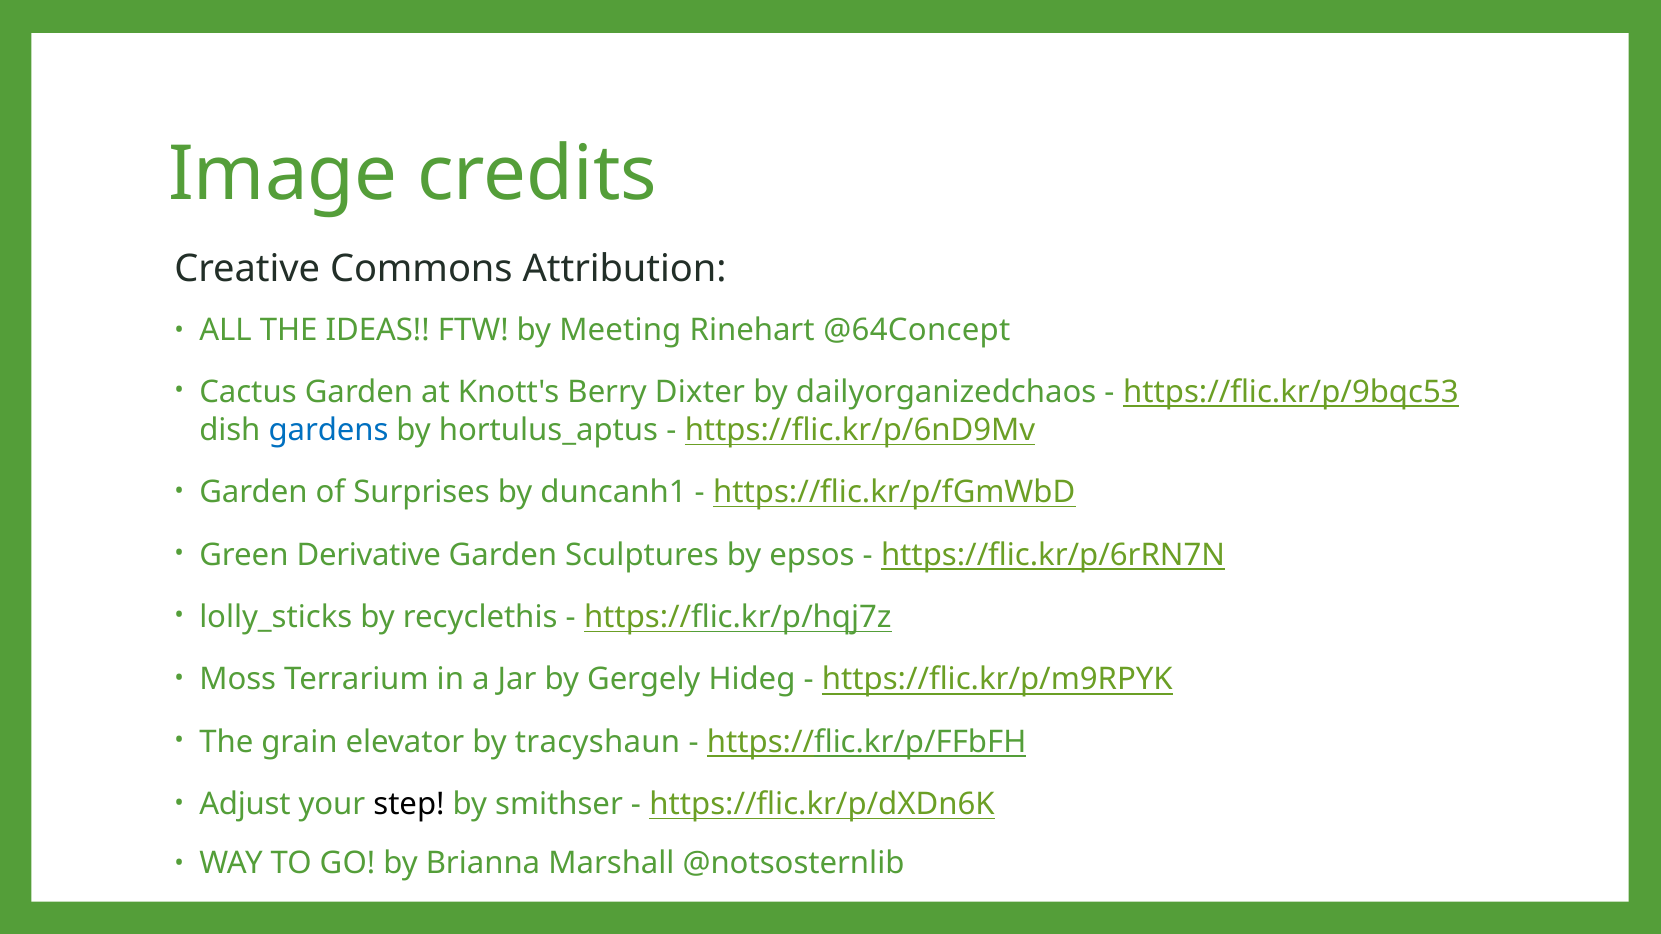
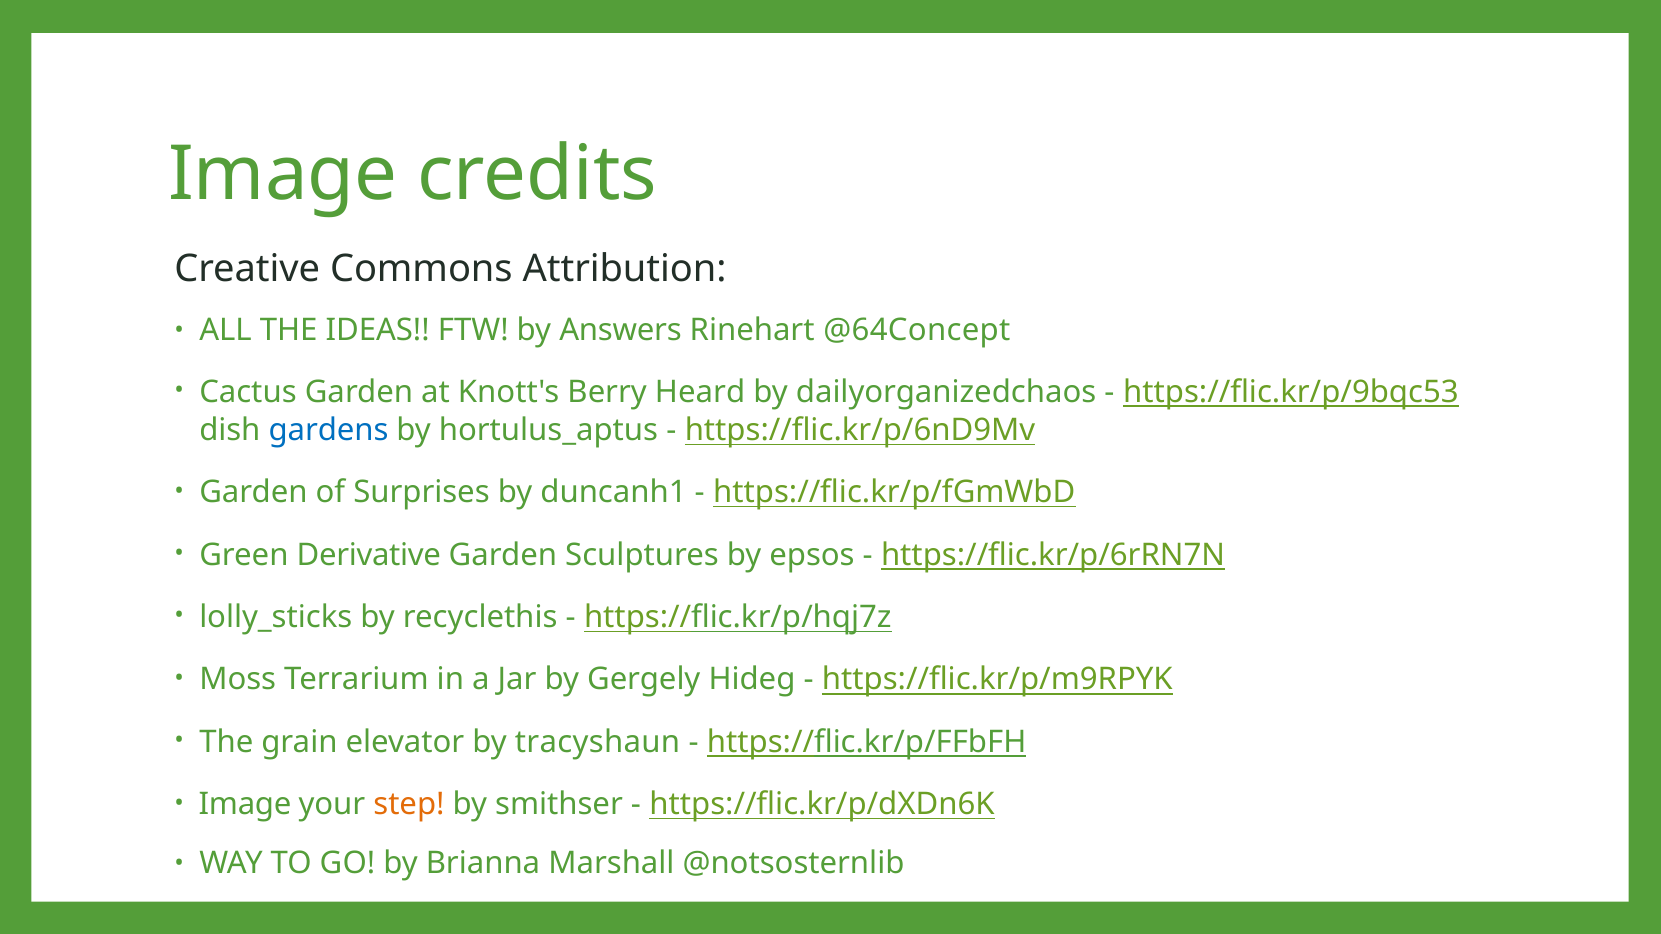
Meeting: Meeting -> Answers (621, 331)
Dixter: Dixter -> Heard (700, 392)
Adjust: Adjust -> Image (245, 805)
step colour: black -> orange (409, 805)
